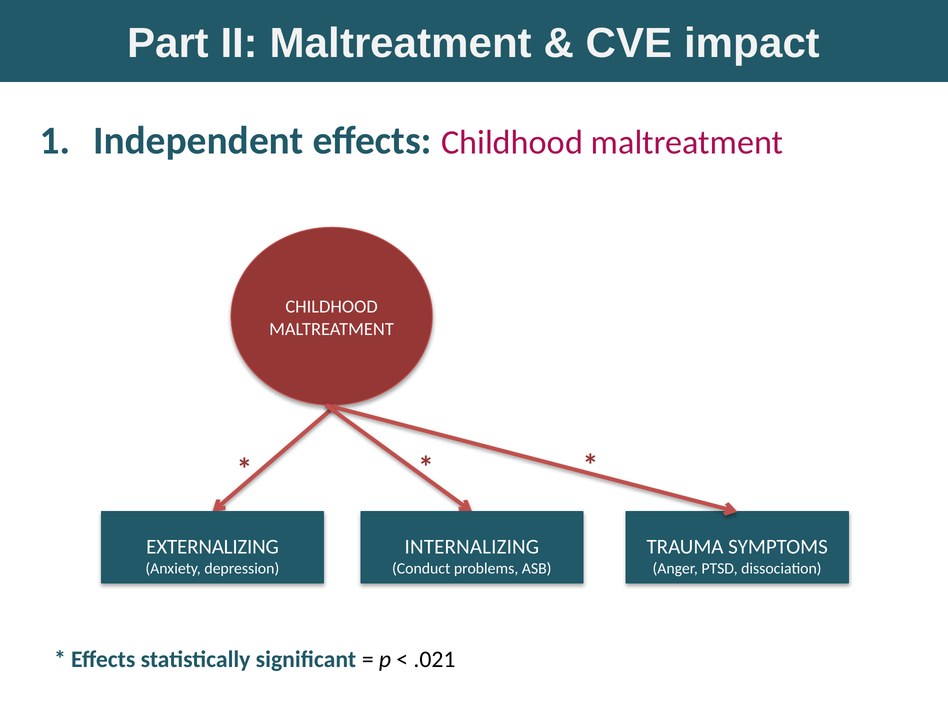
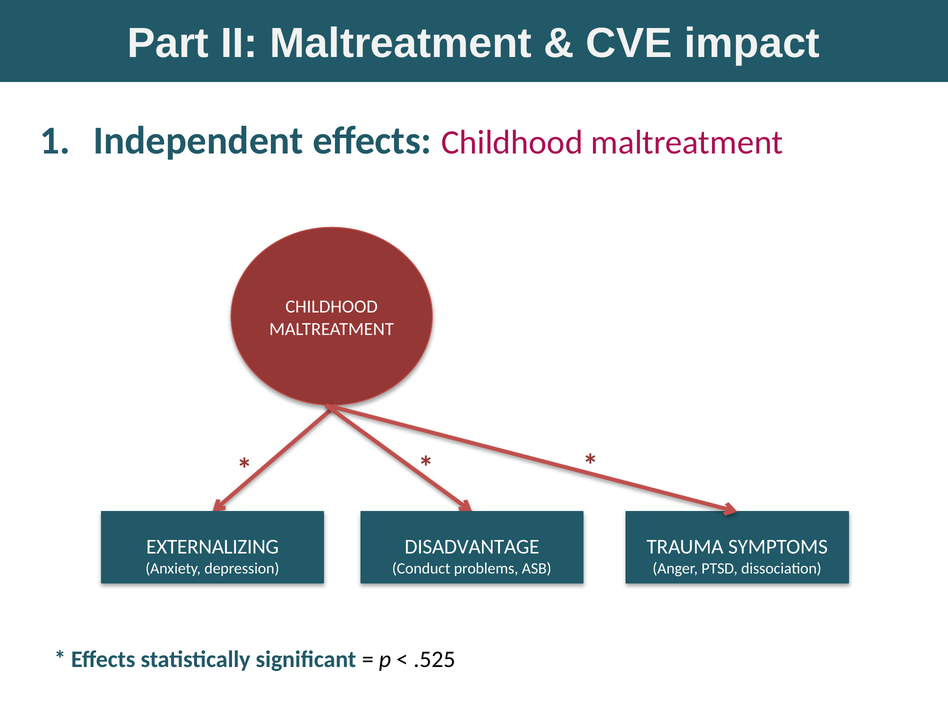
INTERNALIZING: INTERNALIZING -> DISADVANTAGE (472, 547)
.021: .021 -> .525 (434, 659)
